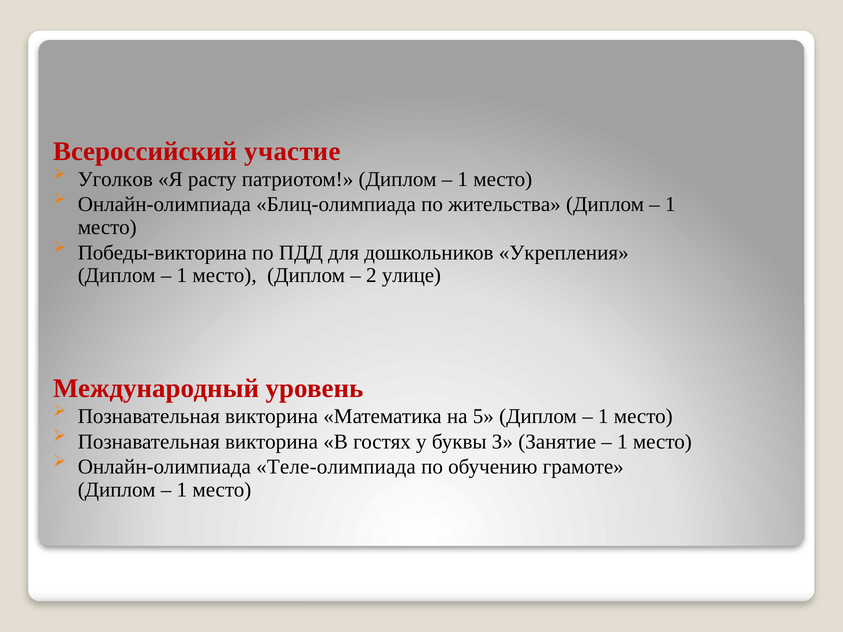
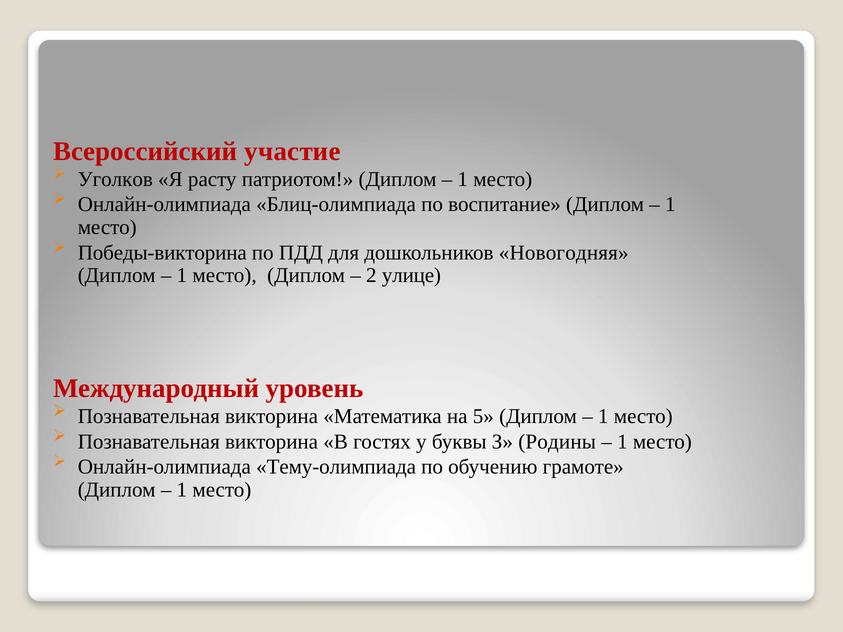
жительства: жительства -> воспитание (504, 205)
Укрепления: Укрепления -> Новогодняя (564, 253)
Занятие: Занятие -> Родины (557, 442)
Теле-олимпиада: Теле-олимпиада -> Тему-олимпиада (336, 467)
